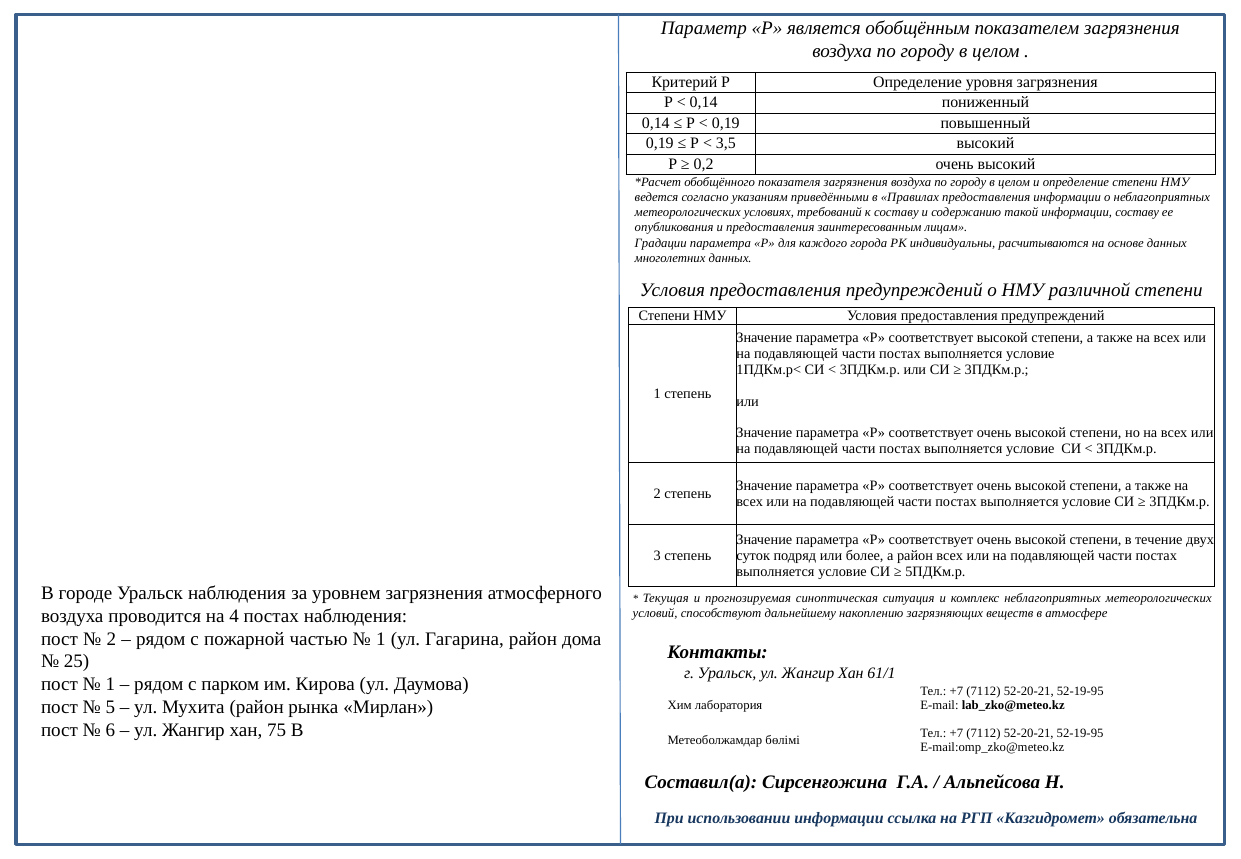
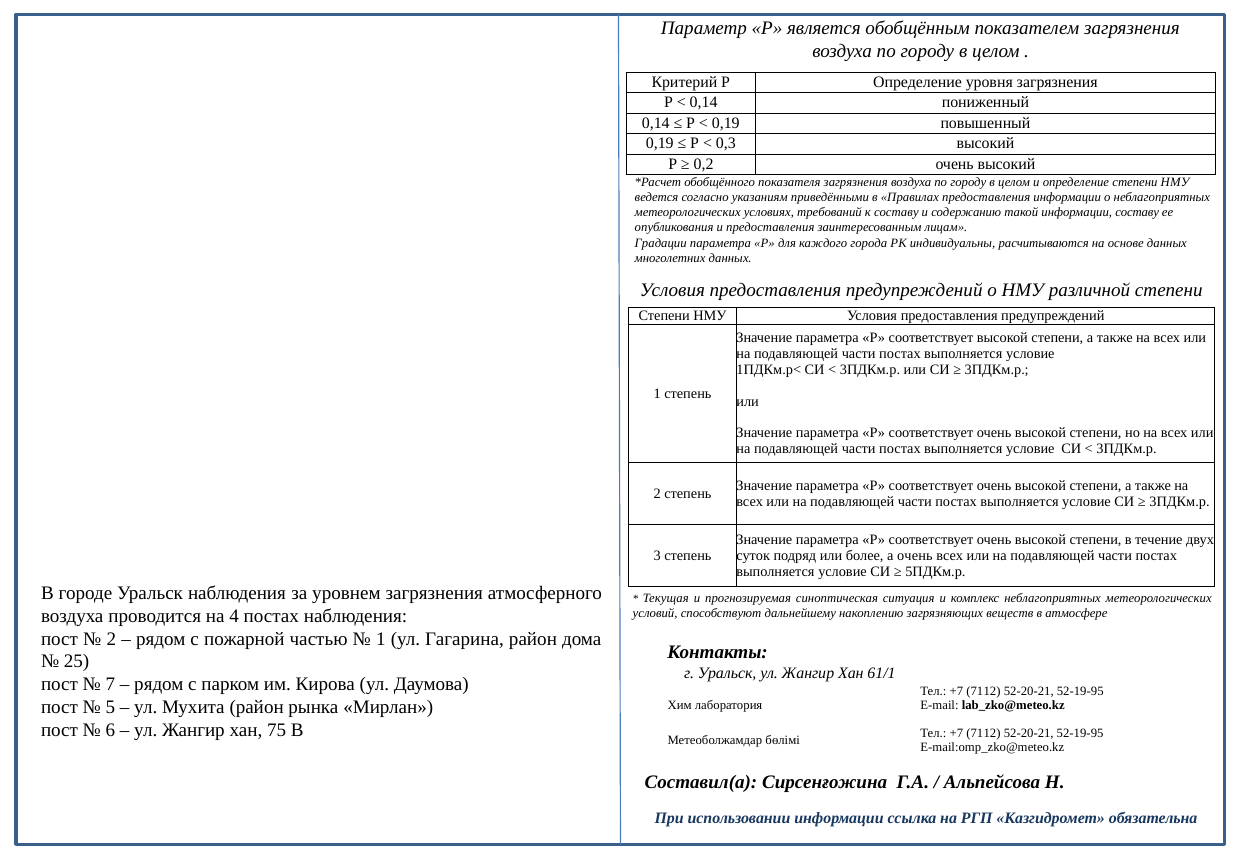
3,5: 3,5 -> 0,3 (726, 144)
а район: район -> очень (915, 556)
1: 1 -> 7 (110, 685)
